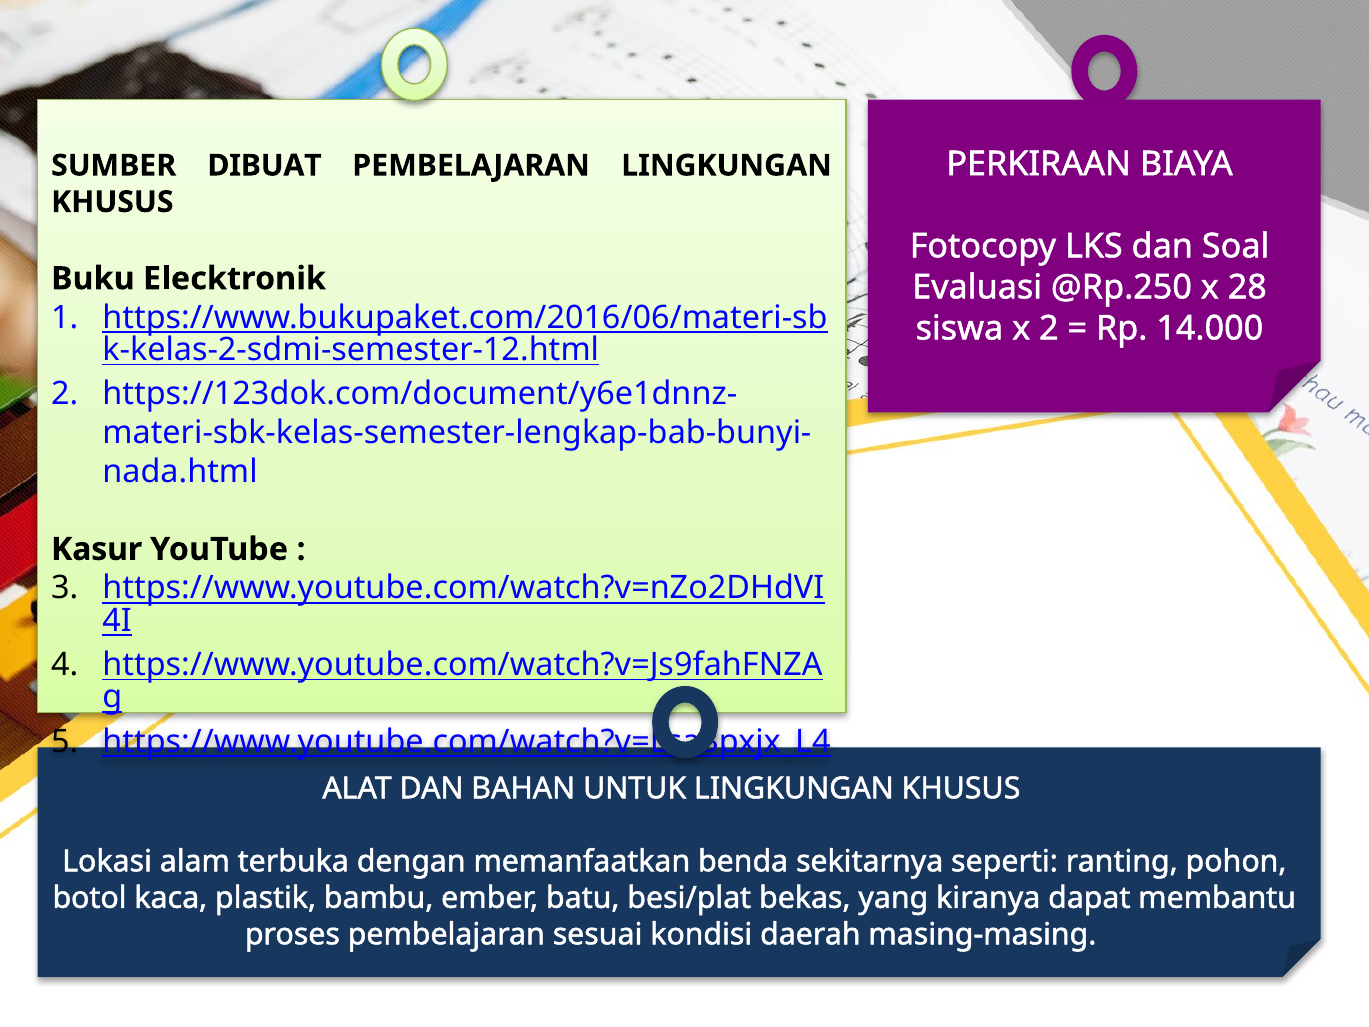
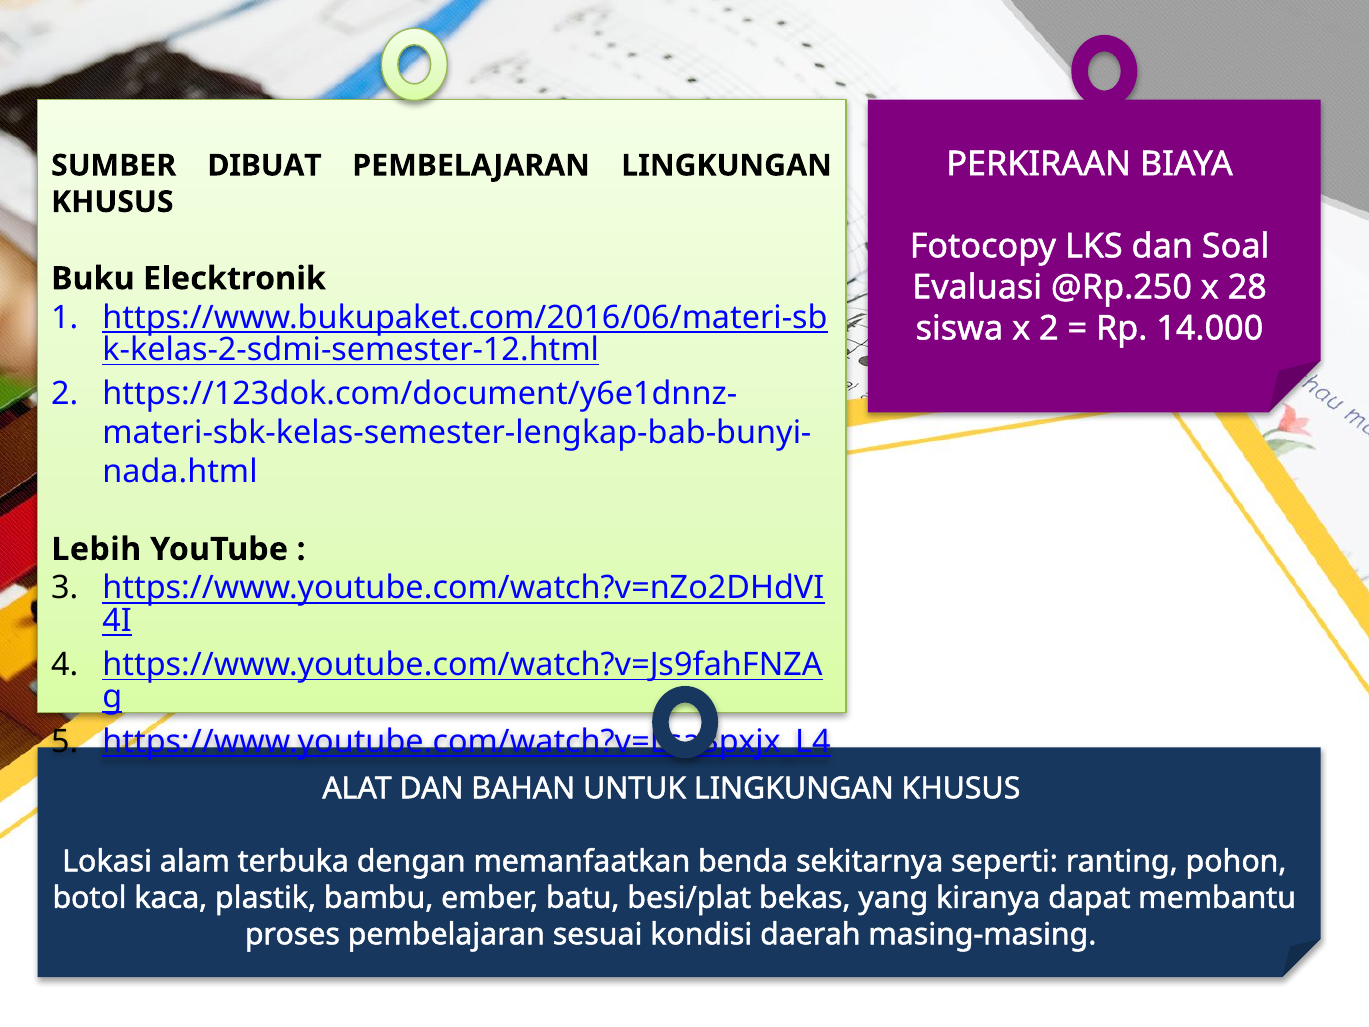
Kasur: Kasur -> Lebih (96, 549)
